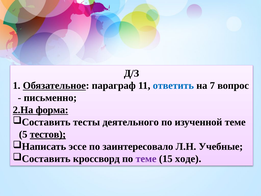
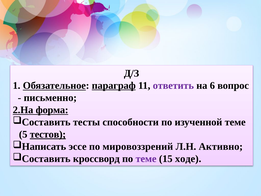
параграф underline: none -> present (114, 86)
ответить colour: blue -> purple (173, 86)
7: 7 -> 6 (212, 86)
деятельного: деятельного -> способности (131, 122)
заинтересовало: заинтересовало -> мировоззрений (138, 146)
Учебные: Учебные -> Активно (221, 146)
